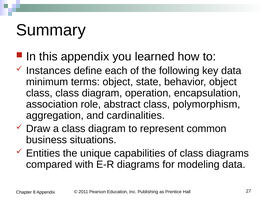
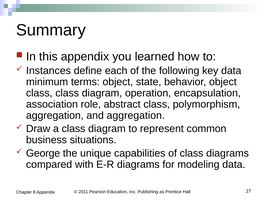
and cardinalities: cardinalities -> aggregation (136, 116)
Entities: Entities -> George (43, 153)
